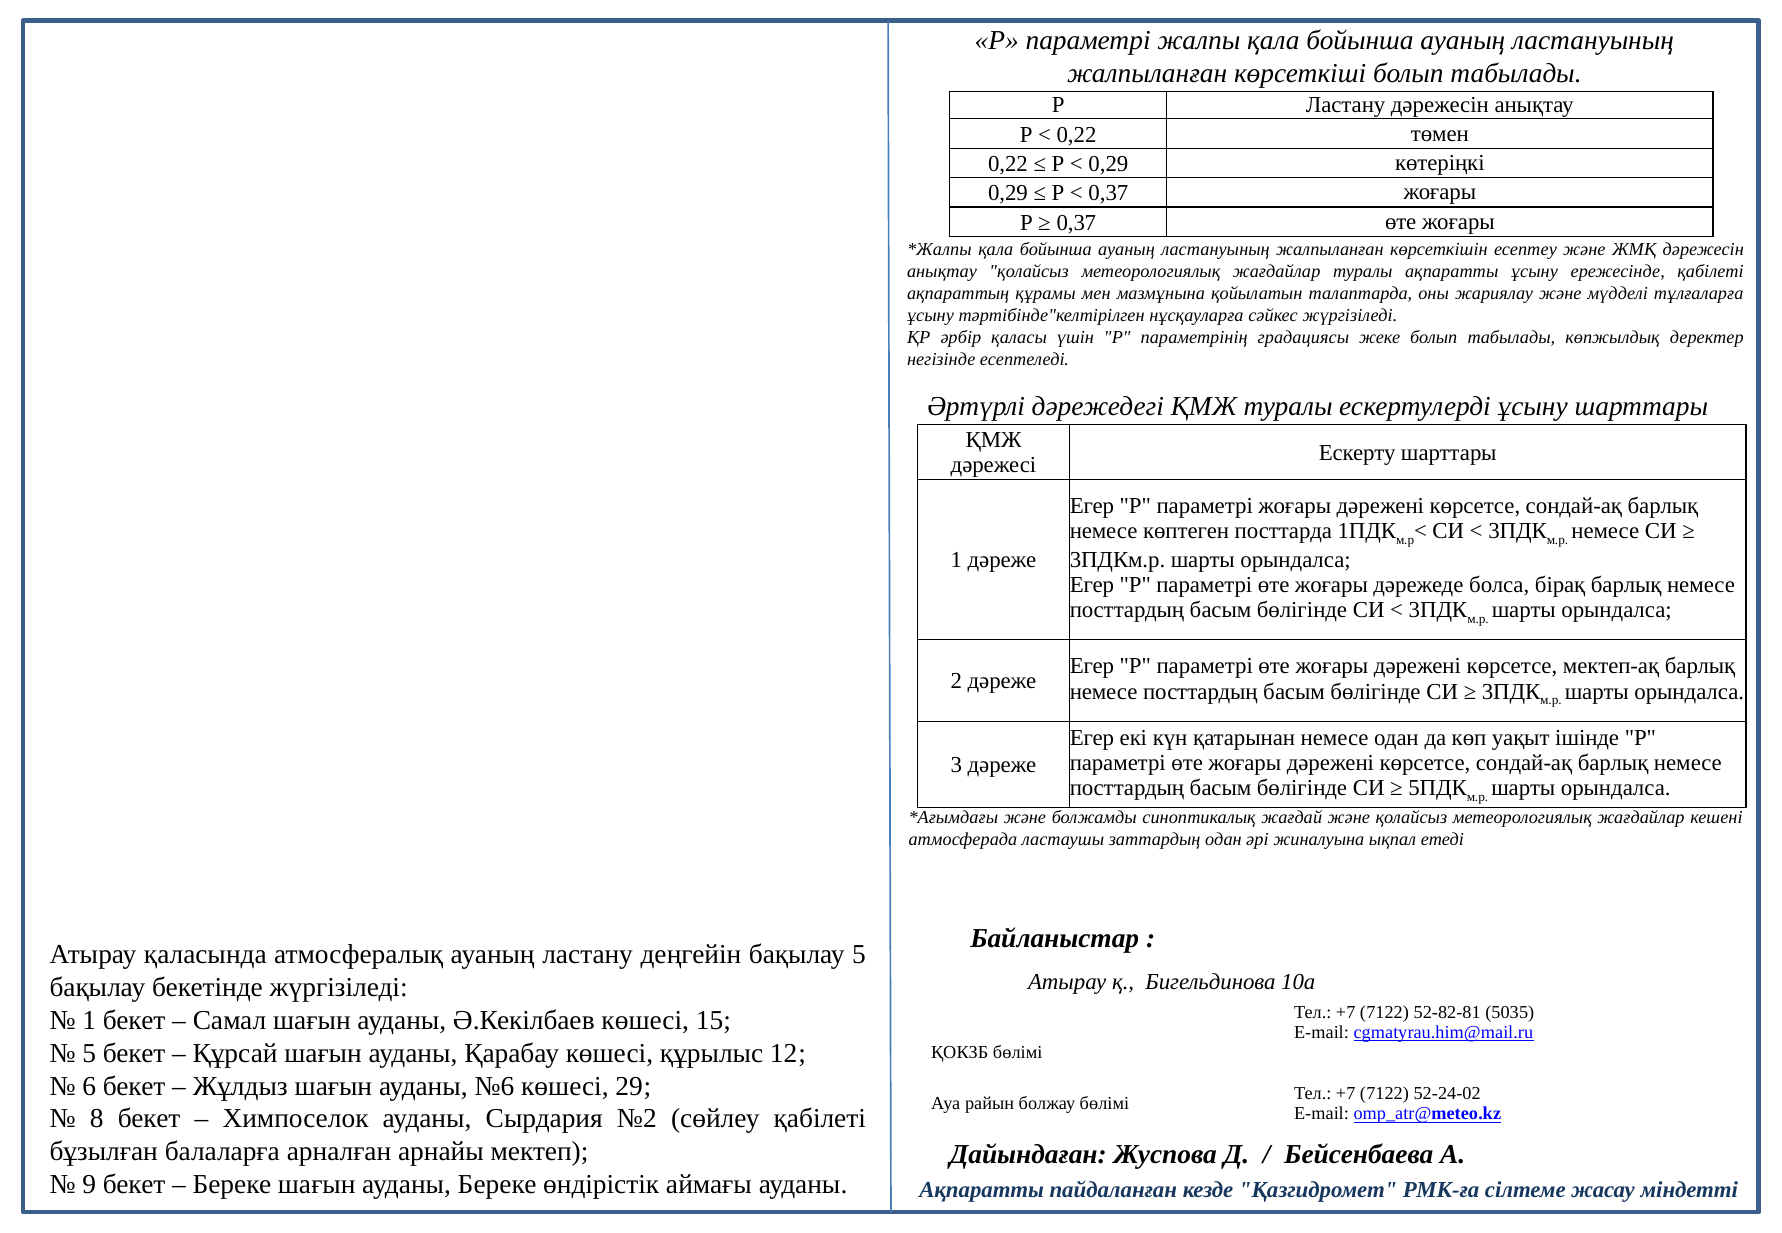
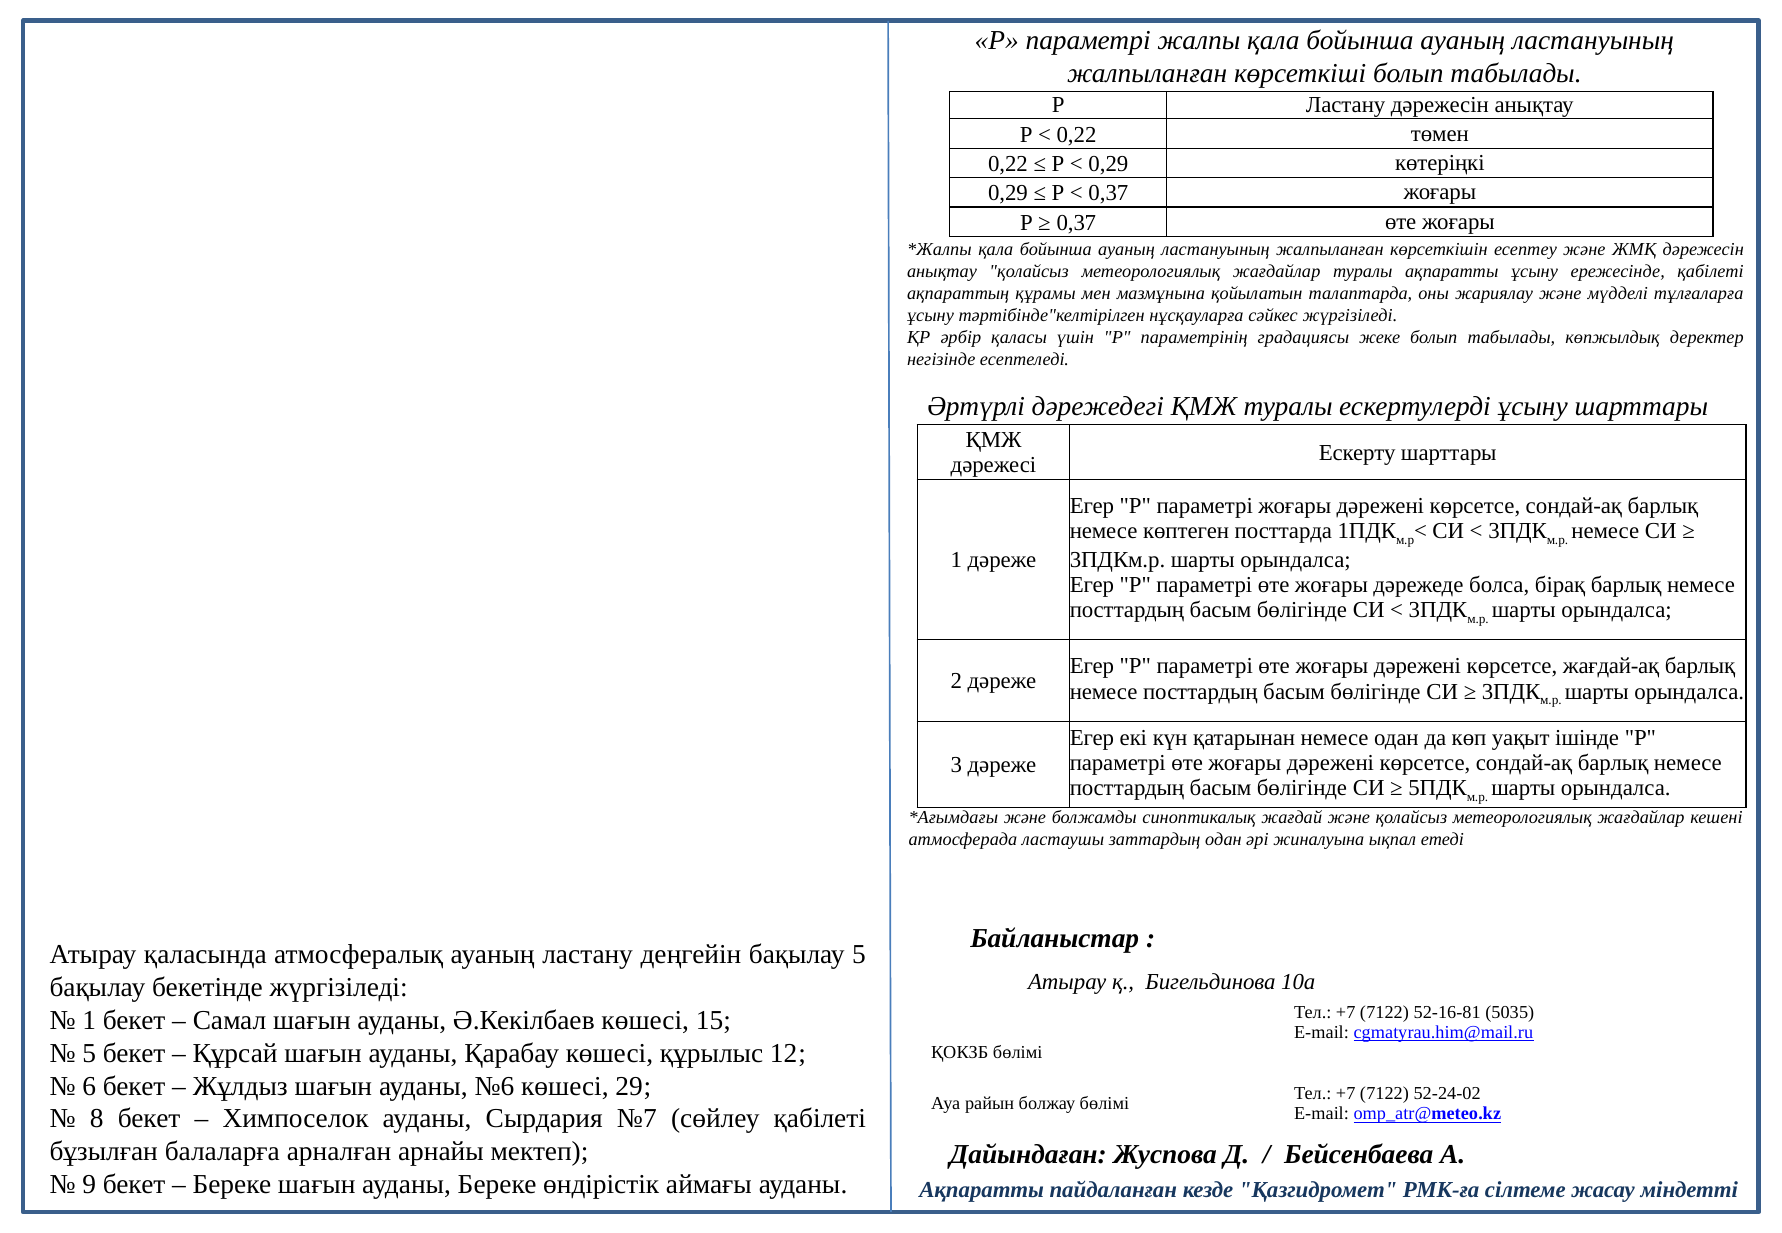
мектеп-ақ: мектеп-ақ -> жағдай-ақ (1611, 667)
52-82-81: 52-82-81 -> 52-16-81 (1447, 1013)
№2: №2 -> №7 (637, 1120)
